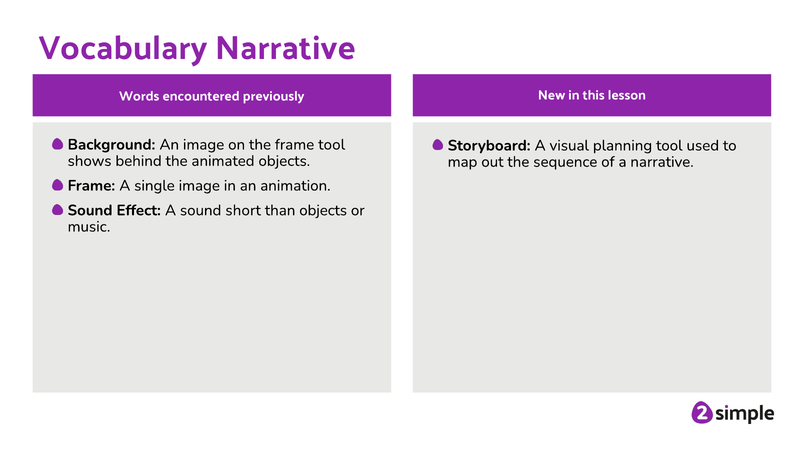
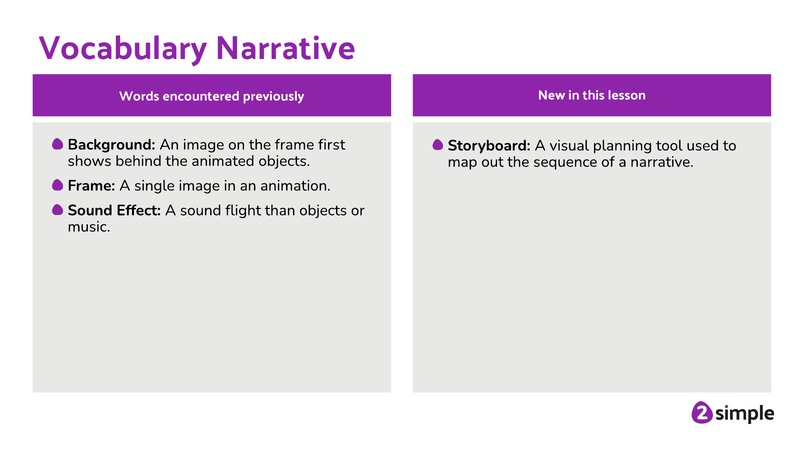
frame tool: tool -> first (332, 145)
short: short -> flight (243, 210)
